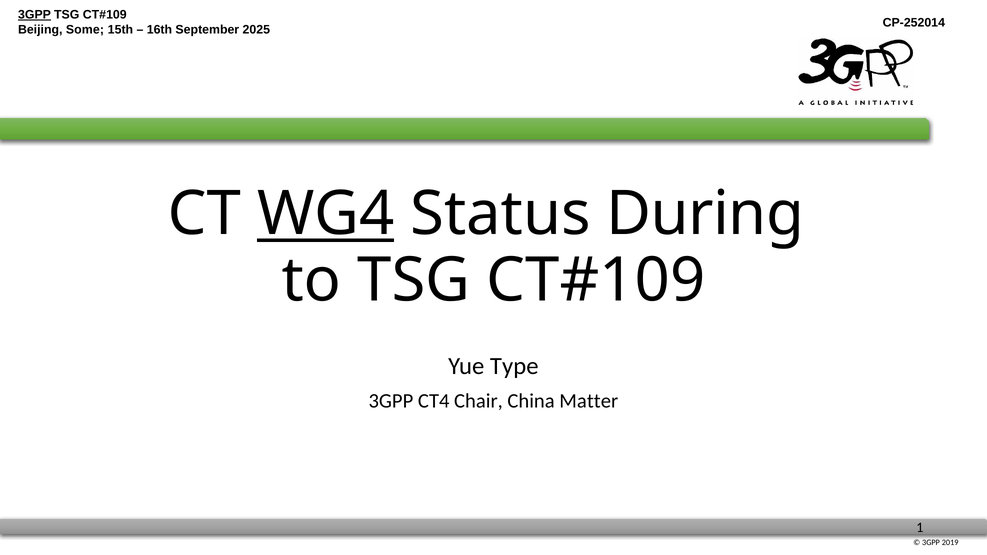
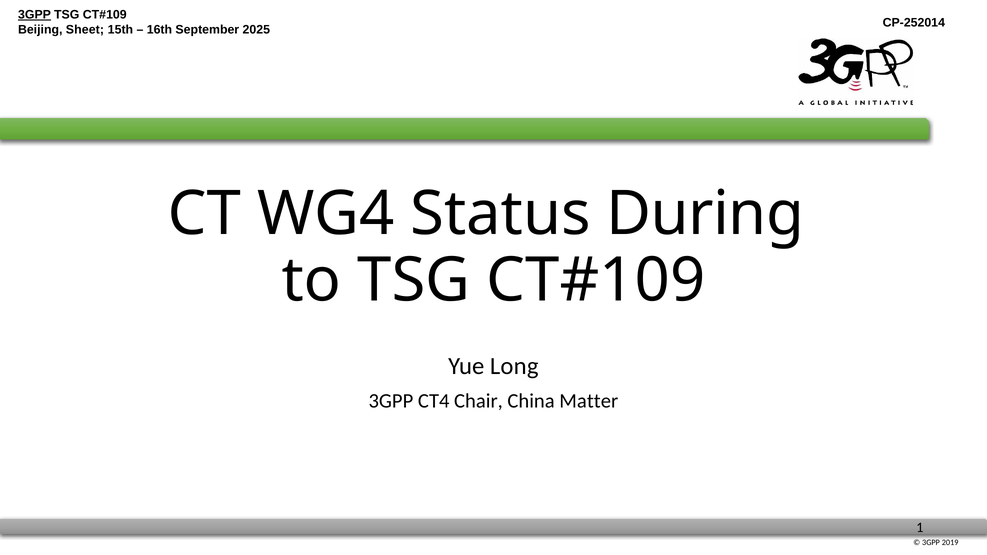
Some: Some -> Sheet (85, 30)
WG4 underline: present -> none (326, 214)
Type: Type -> Long (514, 366)
